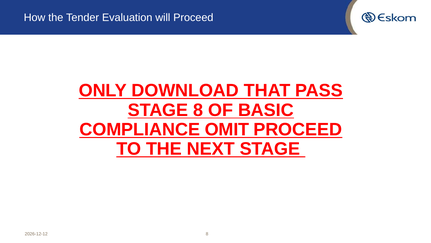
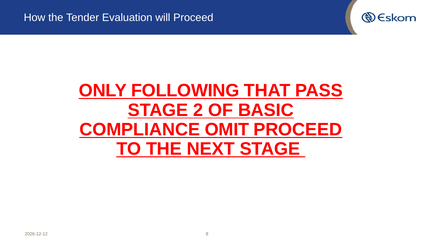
DOWNLOAD: DOWNLOAD -> FOLLOWING (185, 90)
STAGE 8: 8 -> 2 (198, 110)
